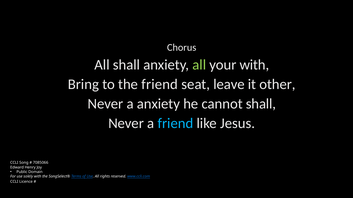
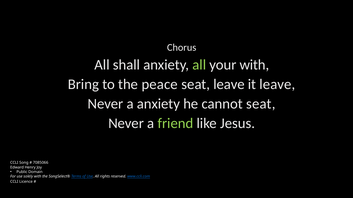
the friend: friend -> peace (160, 84)
it other: other -> leave (277, 84)
cannot shall: shall -> seat (261, 104)
friend colour: light blue -> light green (175, 124)
